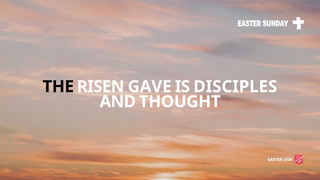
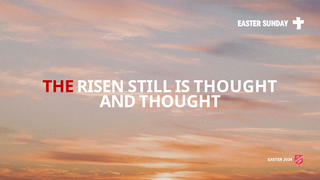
THE colour: black -> red (58, 87)
GAVE: GAVE -> STILL (150, 87)
IS DISCIPLES: DISCIPLES -> THOUGHT (235, 87)
